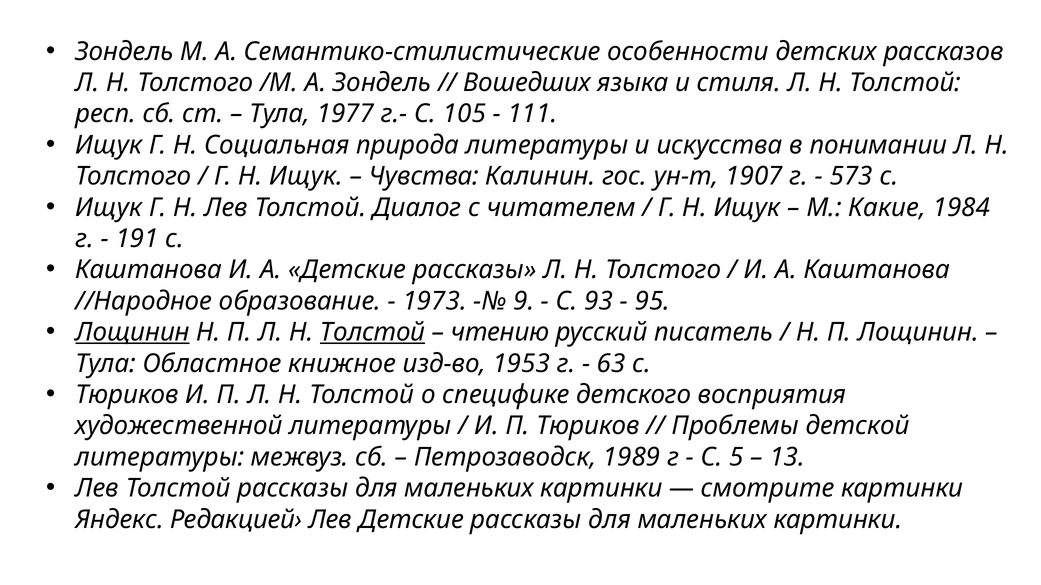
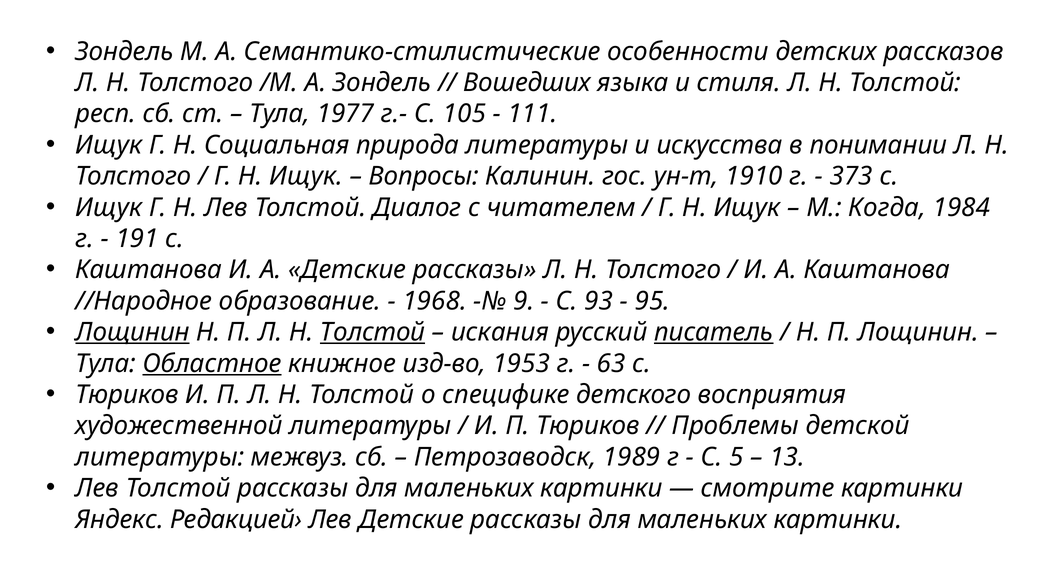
Чувства: Чувства -> Вопросы (424, 176)
1907: 1907 -> 1910 (754, 176)
573: 573 -> 373 (851, 176)
Какие: Какие -> Когда (887, 208)
1973: 1973 -> 1968 (435, 301)
чтению: чтению -> искания (500, 333)
писатель underline: none -> present (714, 333)
Областное underline: none -> present (212, 364)
